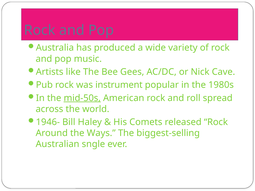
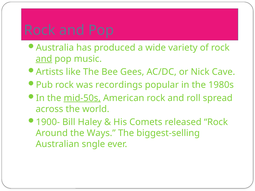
and underline: none -> present (44, 59)
instrument: instrument -> recordings (119, 85)
1946-: 1946- -> 1900- (48, 122)
